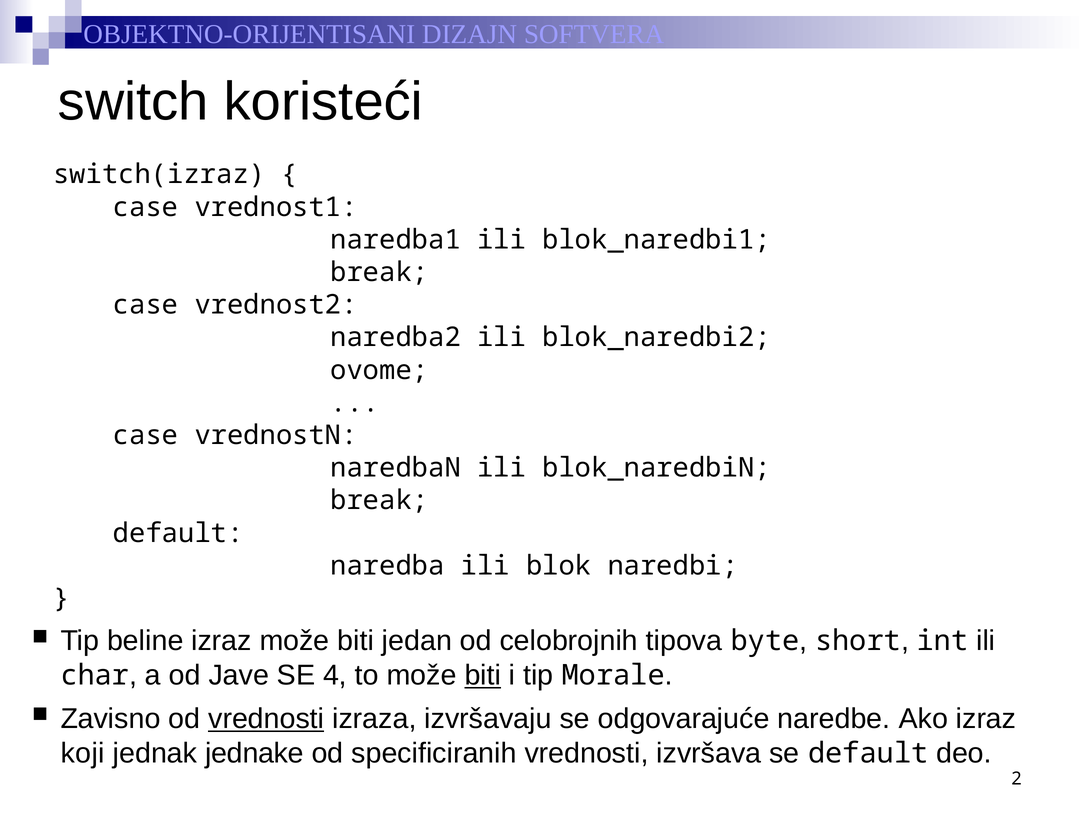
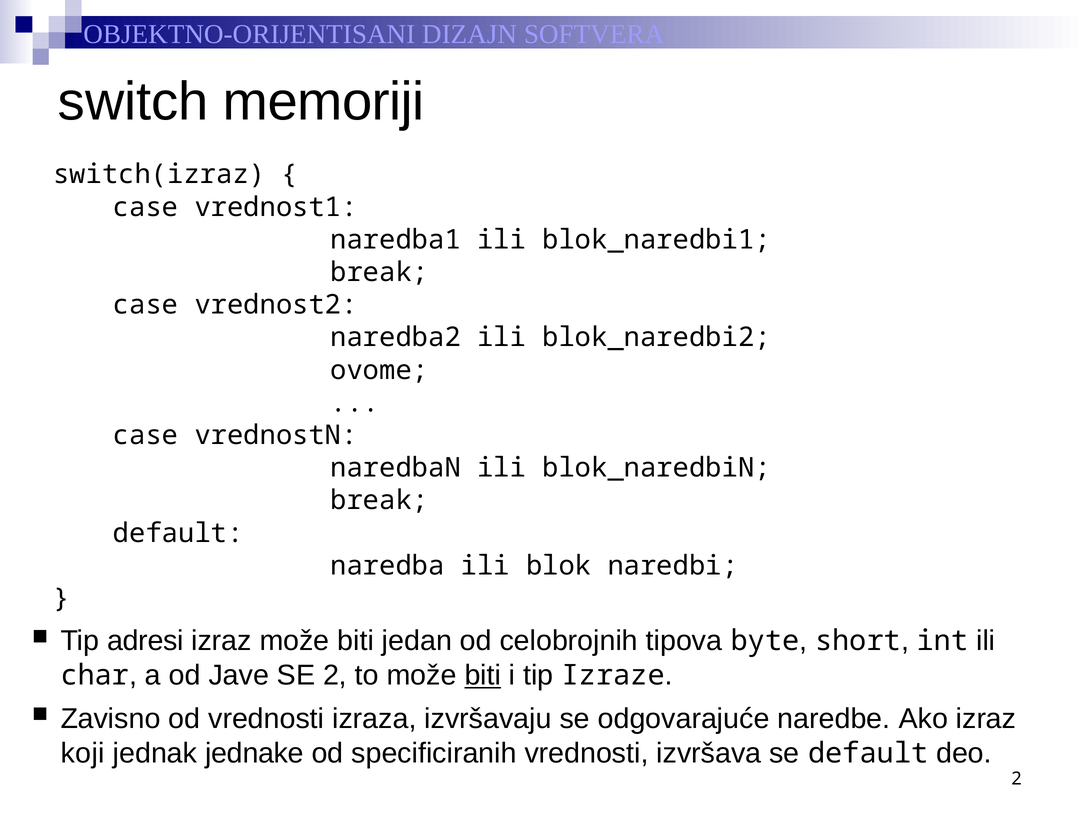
koristeći: koristeći -> memoriji (324, 102)
beline: beline -> adresi (145, 641)
SE 4: 4 -> 2 (335, 676)
Morale: Morale -> Izraze (613, 676)
vrednosti underline: present -> none (266, 719)
